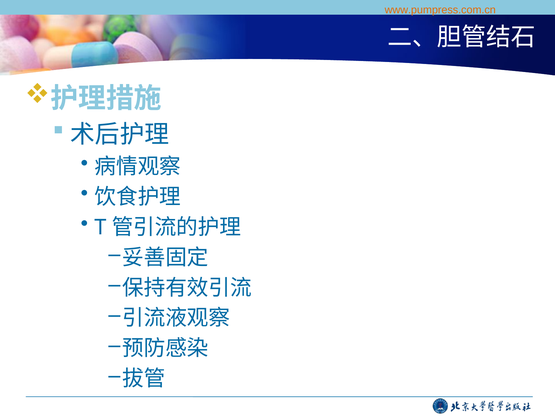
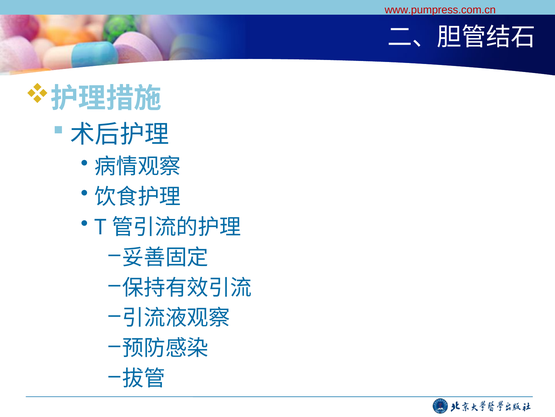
www.pumpress.com.cn colour: orange -> red (440, 10)
